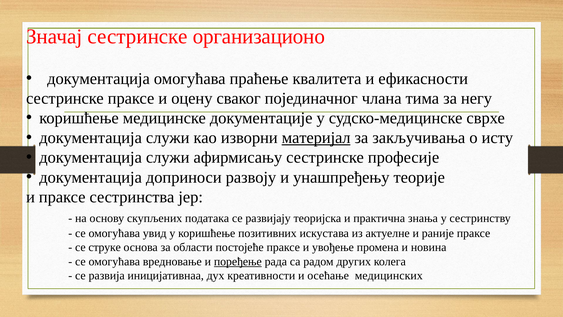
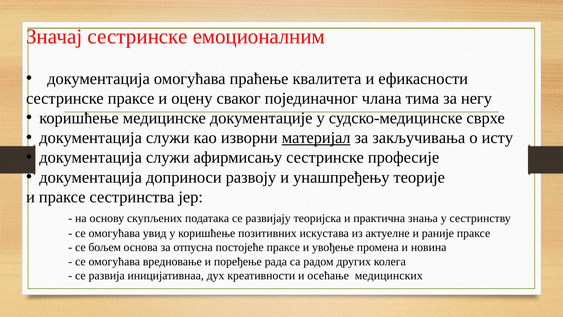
организационо: организационо -> емоционалним (259, 37)
струке: струке -> бољем (105, 247)
области: области -> отпусна (193, 247)
поређење underline: present -> none (238, 261)
